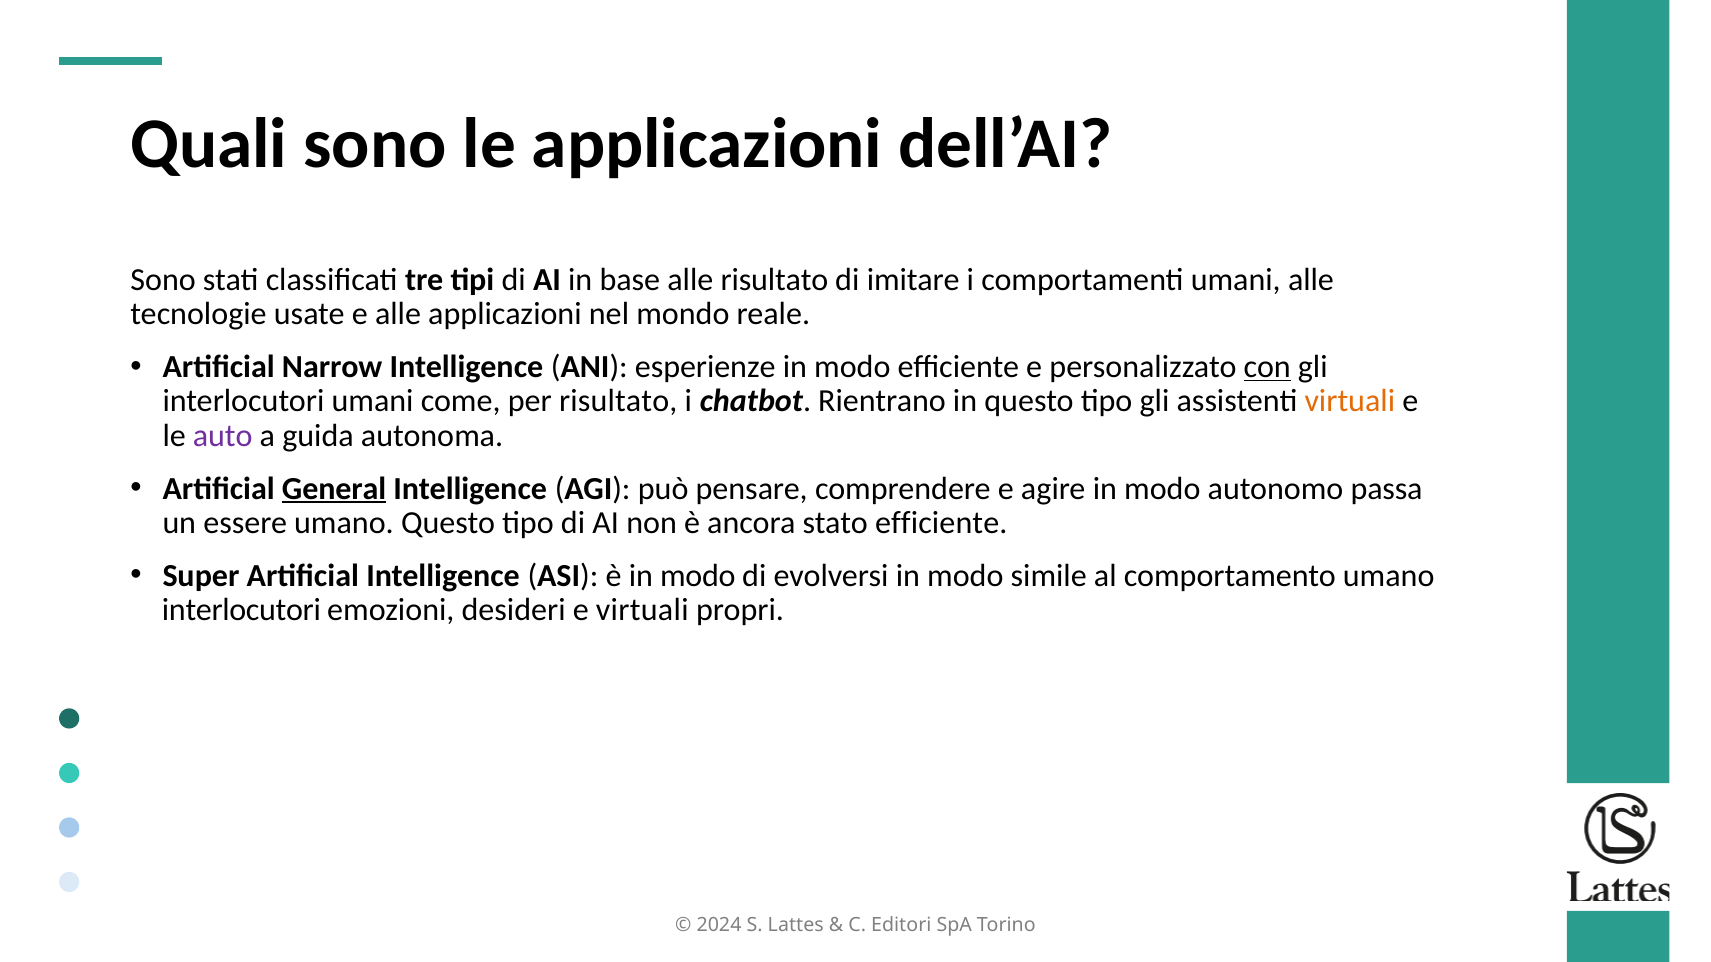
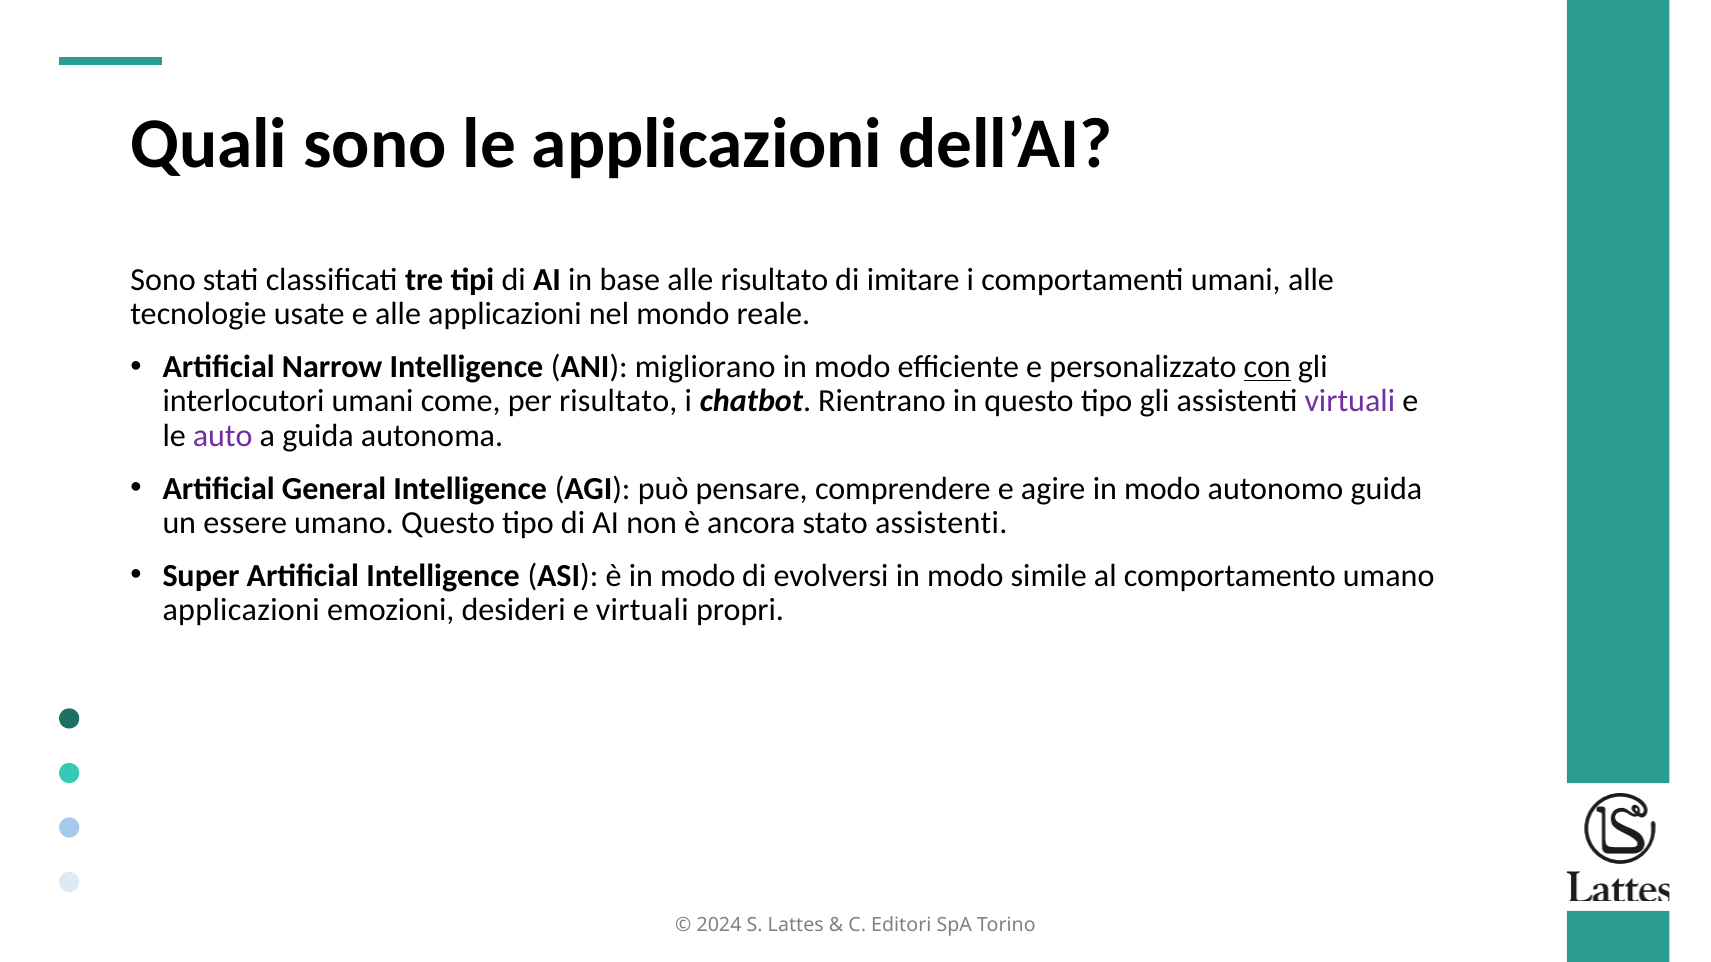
esperienze: esperienze -> migliorano (705, 367)
virtuali colour: orange -> purple (1350, 402)
General underline: present -> none (334, 489)
autonomo passa: passa -> guida (1386, 489)
stato efficiente: efficiente -> assistenti (941, 523)
interlocutori: interlocutori -> applicazioni (241, 611)
